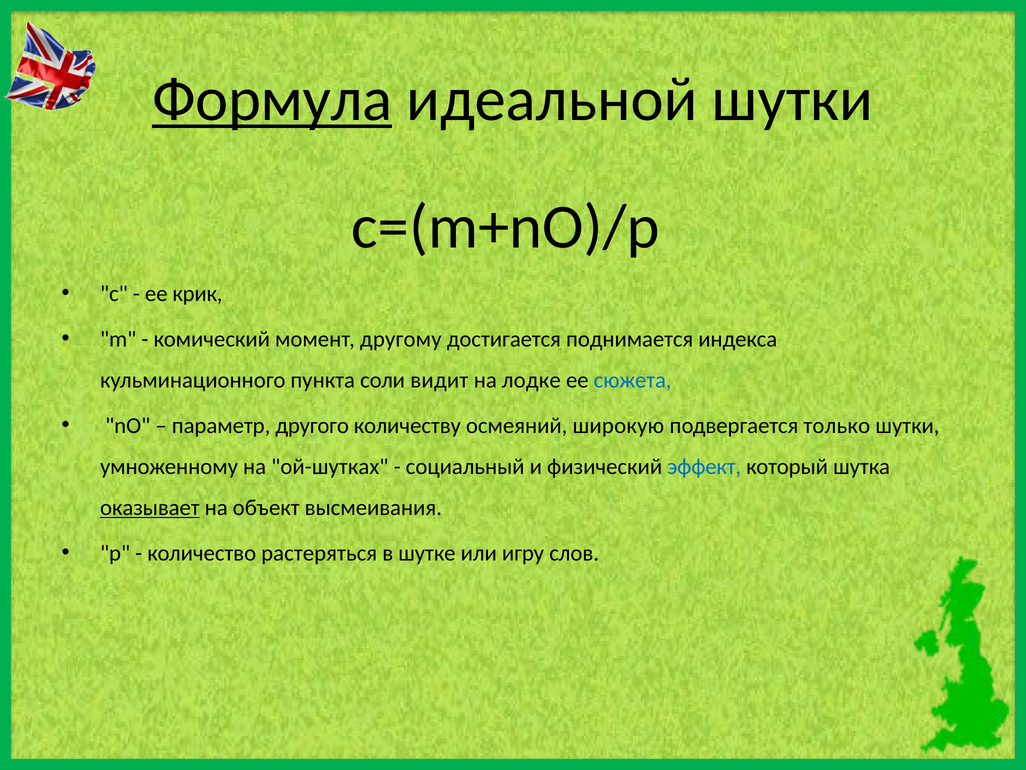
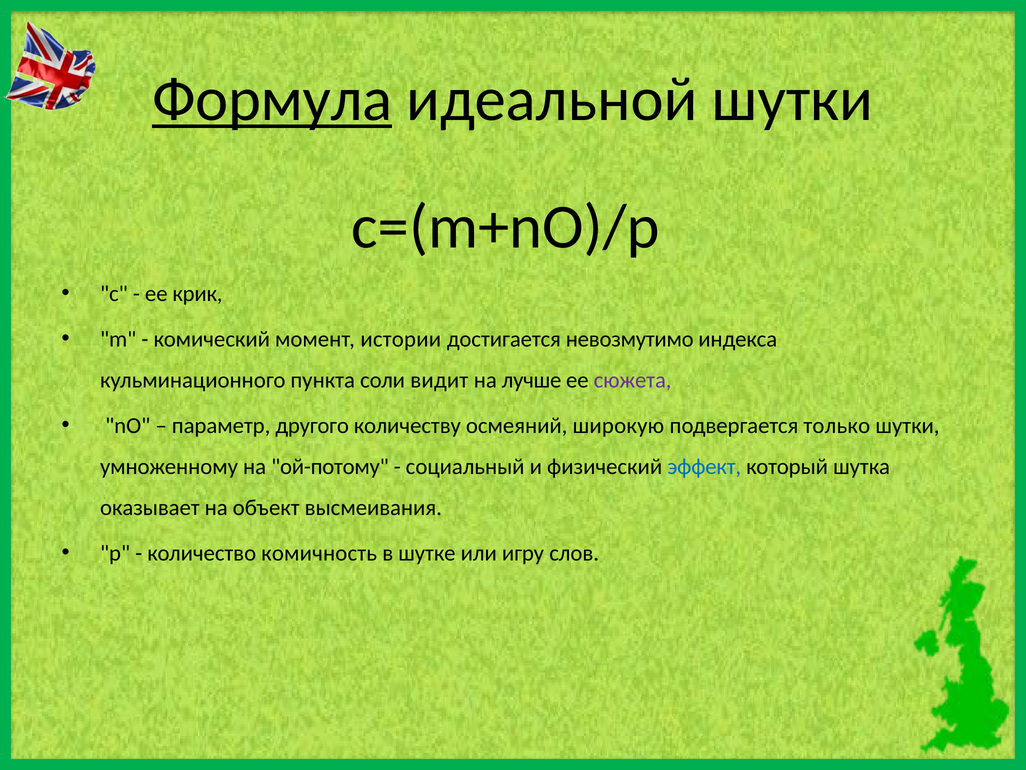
другому: другому -> истории (401, 339)
поднимается: поднимается -> невозмутимо (630, 339)
лодке: лодке -> лучше (532, 380)
сюжета colour: blue -> purple (633, 380)
ой-шутках: ой-шутках -> ой-потому (330, 466)
оказывает underline: present -> none (150, 507)
растеряться: растеряться -> комичность (319, 553)
